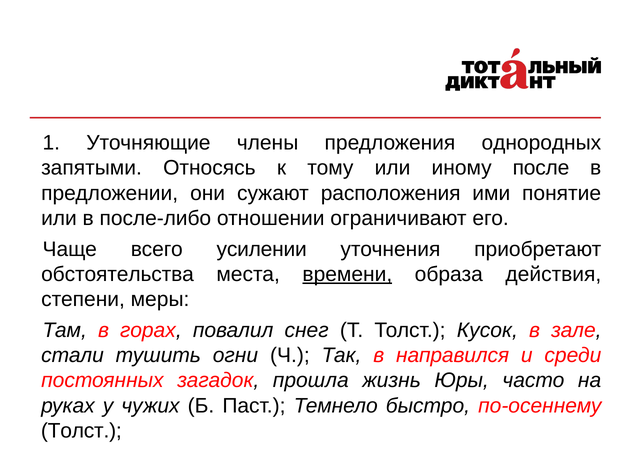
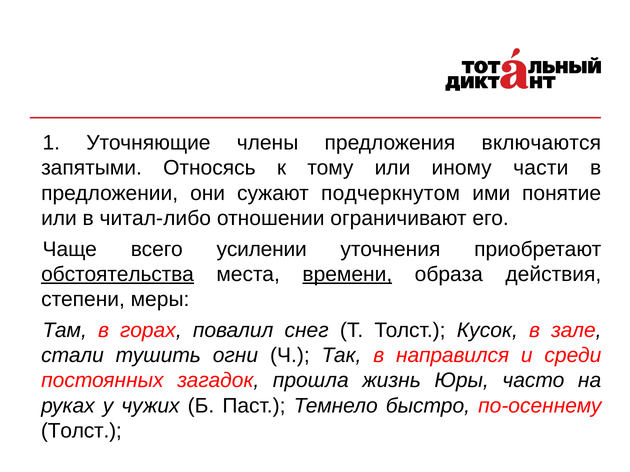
однородных: однородных -> включаются (541, 143)
после: после -> части (541, 168)
расположения: расположения -> подчеркнутом (391, 193)
после-либо: после-либо -> читал-либо (155, 219)
обстоятельства underline: none -> present (118, 275)
